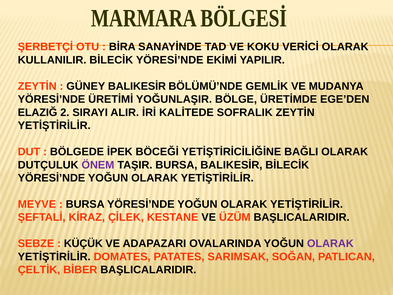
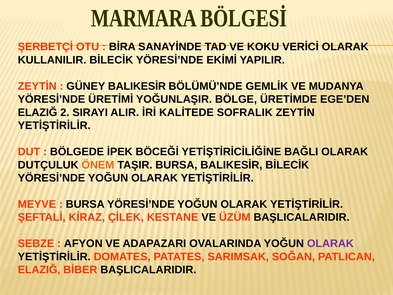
ÖNEM colour: purple -> orange (98, 165)
KÜÇÜK: KÜÇÜK -> AFYON (83, 243)
ÇELTİK: ÇELTİK -> ELAZIĞ (39, 270)
